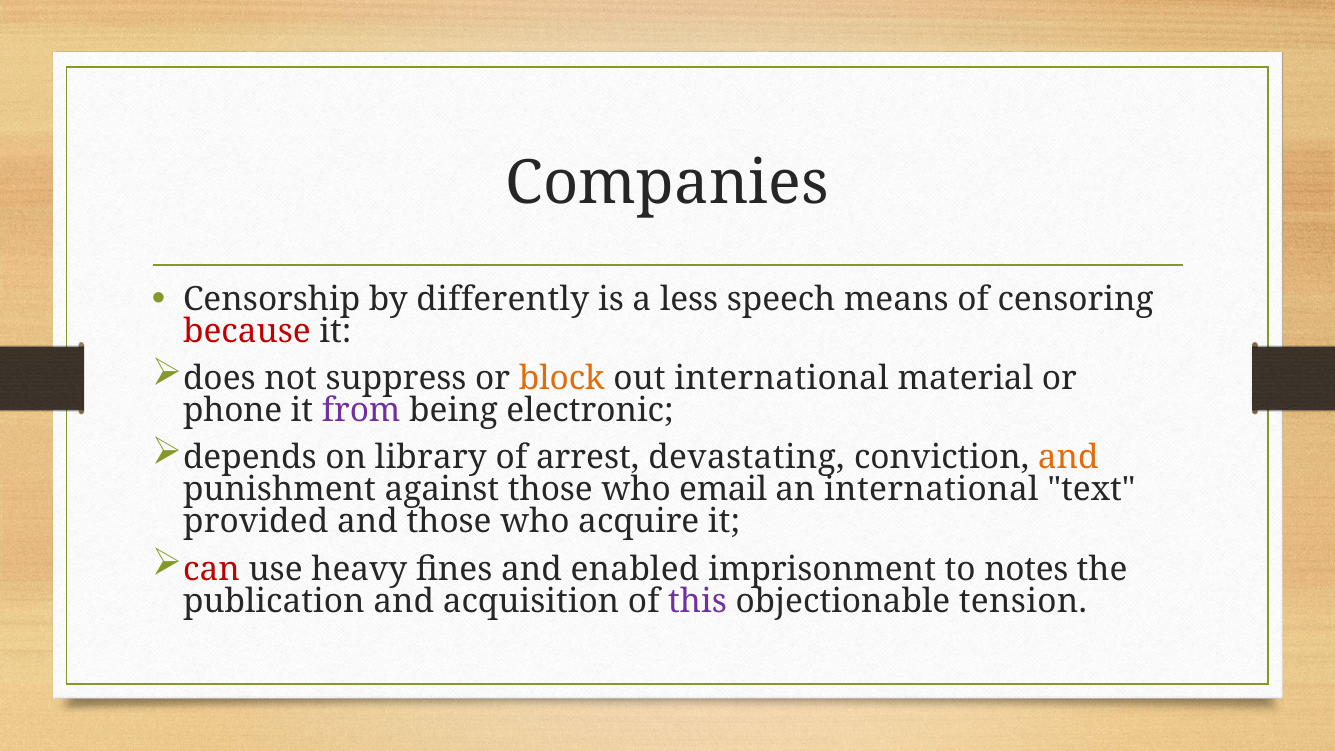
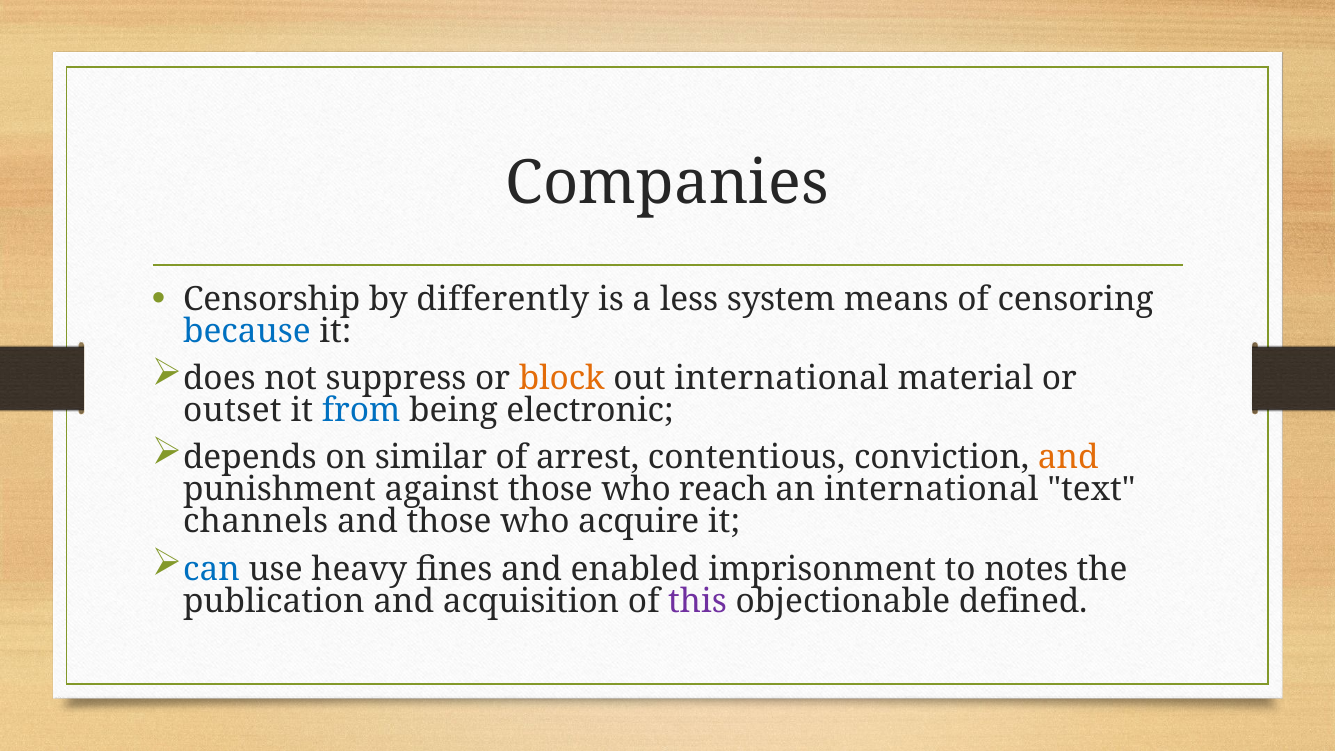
speech: speech -> system (781, 300)
because colour: red -> blue (247, 332)
phone: phone -> outset (232, 411)
from colour: purple -> blue (361, 411)
library: library -> similar (431, 458)
devastating: devastating -> contentious (746, 458)
email: email -> reach (723, 490)
provided: provided -> channels (256, 522)
can colour: red -> blue (212, 569)
tension: tension -> defined (1023, 601)
